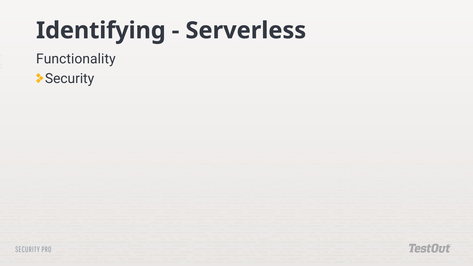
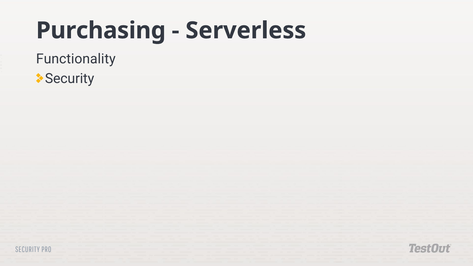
Identifying: Identifying -> Purchasing (101, 31)
